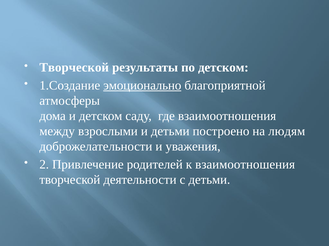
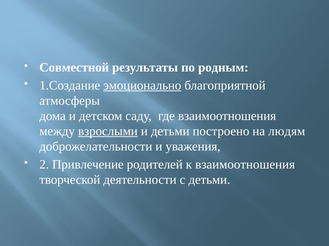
Творческой: Творческой -> Совместной (74, 68)
по детском: детском -> родным (223, 68)
взрослыми underline: none -> present (108, 132)
